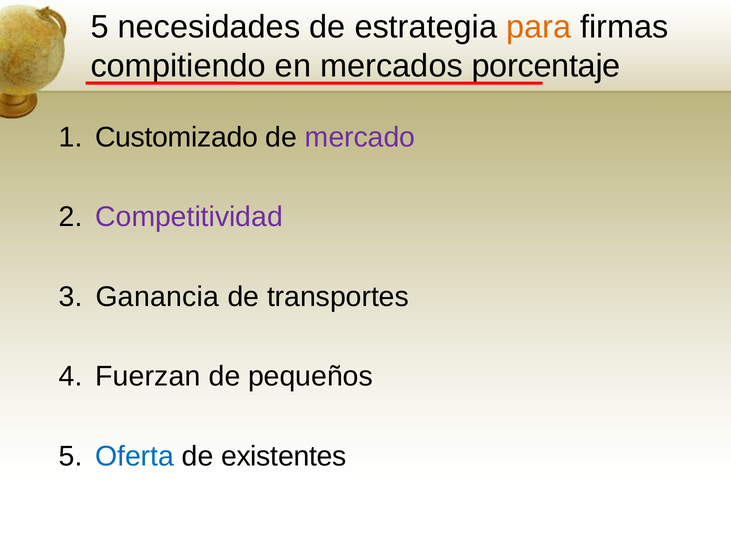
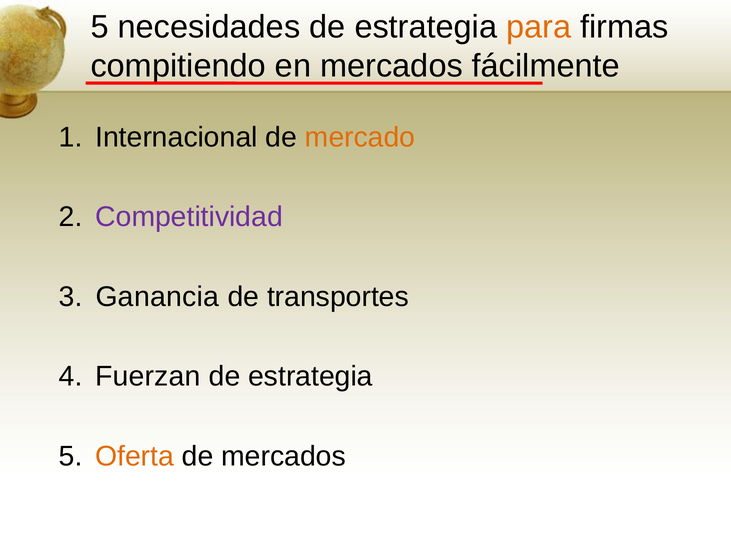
porcentaje: porcentaje -> fácilmente (546, 66)
Customizado: Customizado -> Internacional (176, 137)
mercado colour: purple -> orange (360, 137)
pequeños: pequeños -> estrategia (310, 376)
Oferta colour: blue -> orange (135, 456)
de existentes: existentes -> mercados (284, 456)
